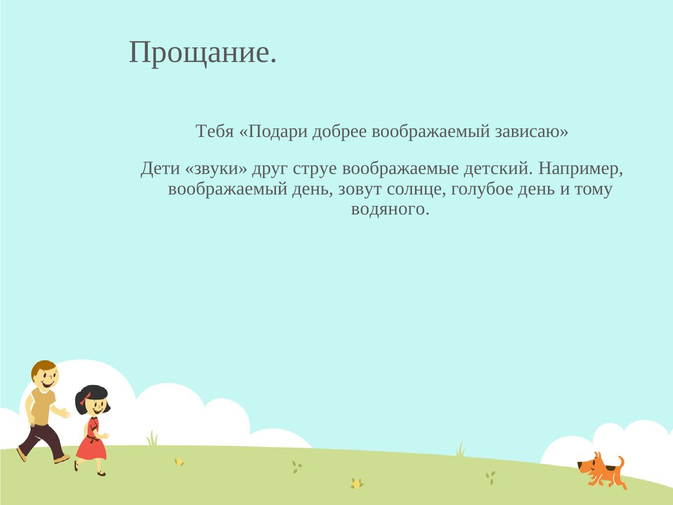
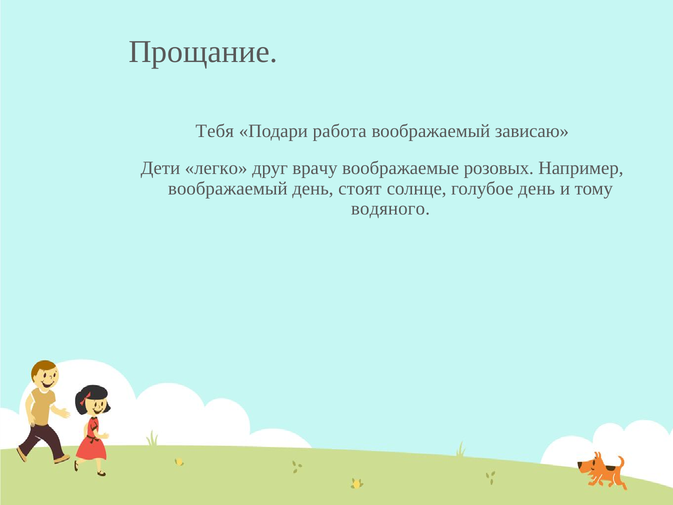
добрее: добрее -> работа (340, 131)
звуки: звуки -> легко (216, 168)
струе: струе -> врачу (315, 168)
детский: детский -> розовых (499, 168)
зовут: зовут -> стоят (360, 188)
